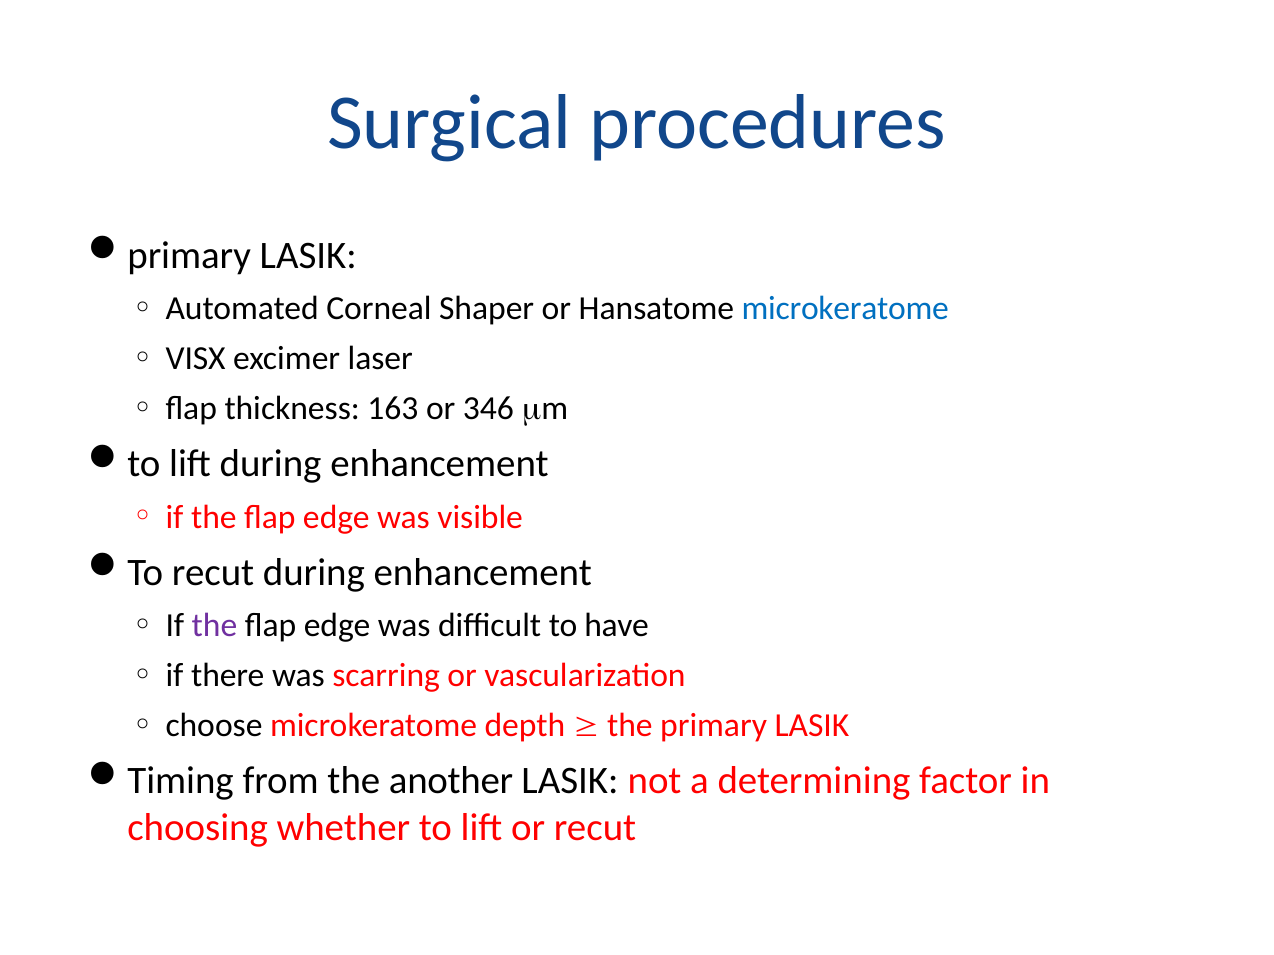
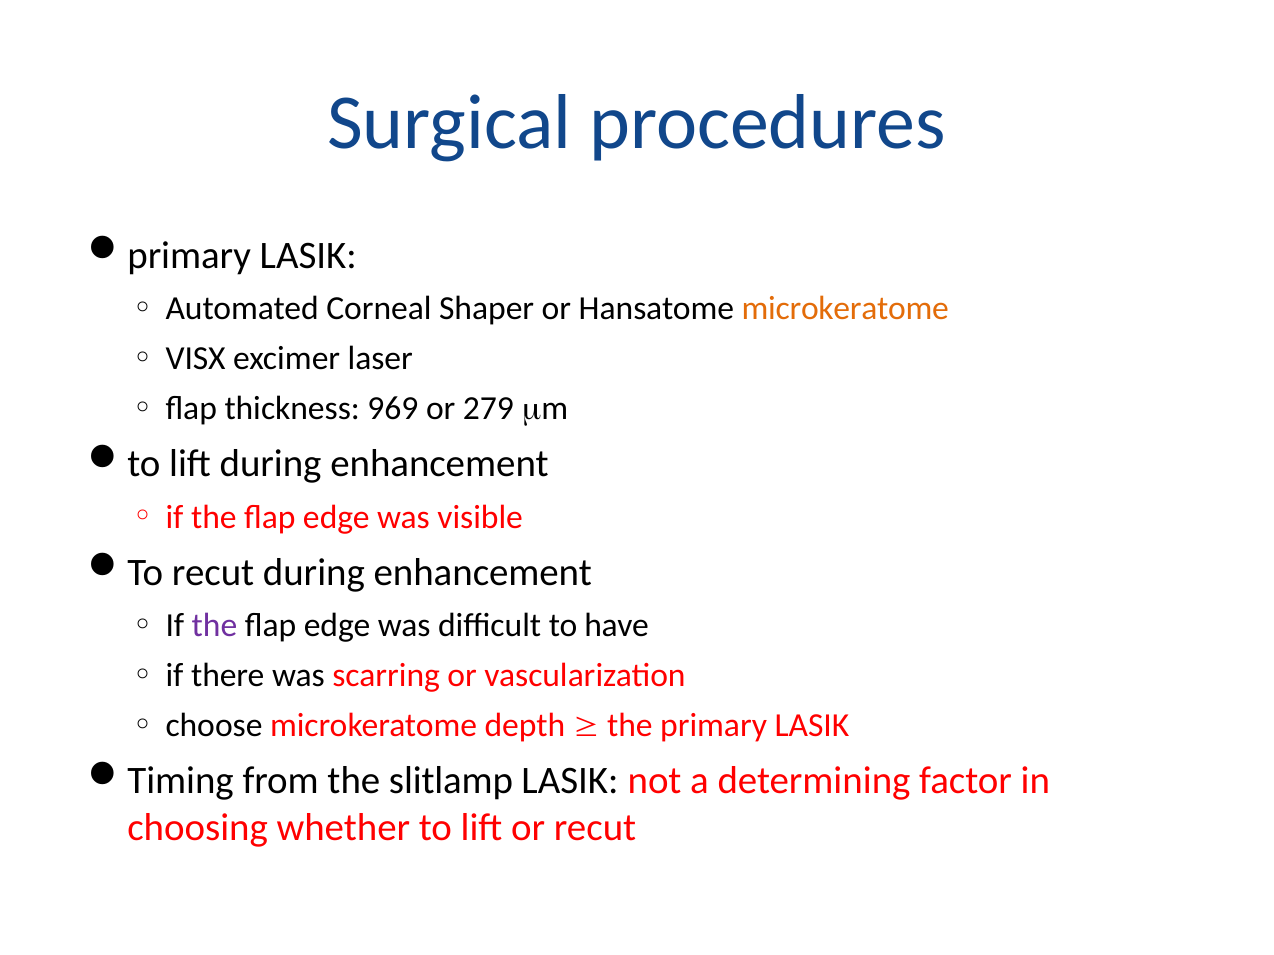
microkeratome colour: blue -> orange (845, 308)
163: 163 -> 969 (393, 409)
346: 346 -> 279 (488, 409)
another: another -> slitlamp (451, 781)
